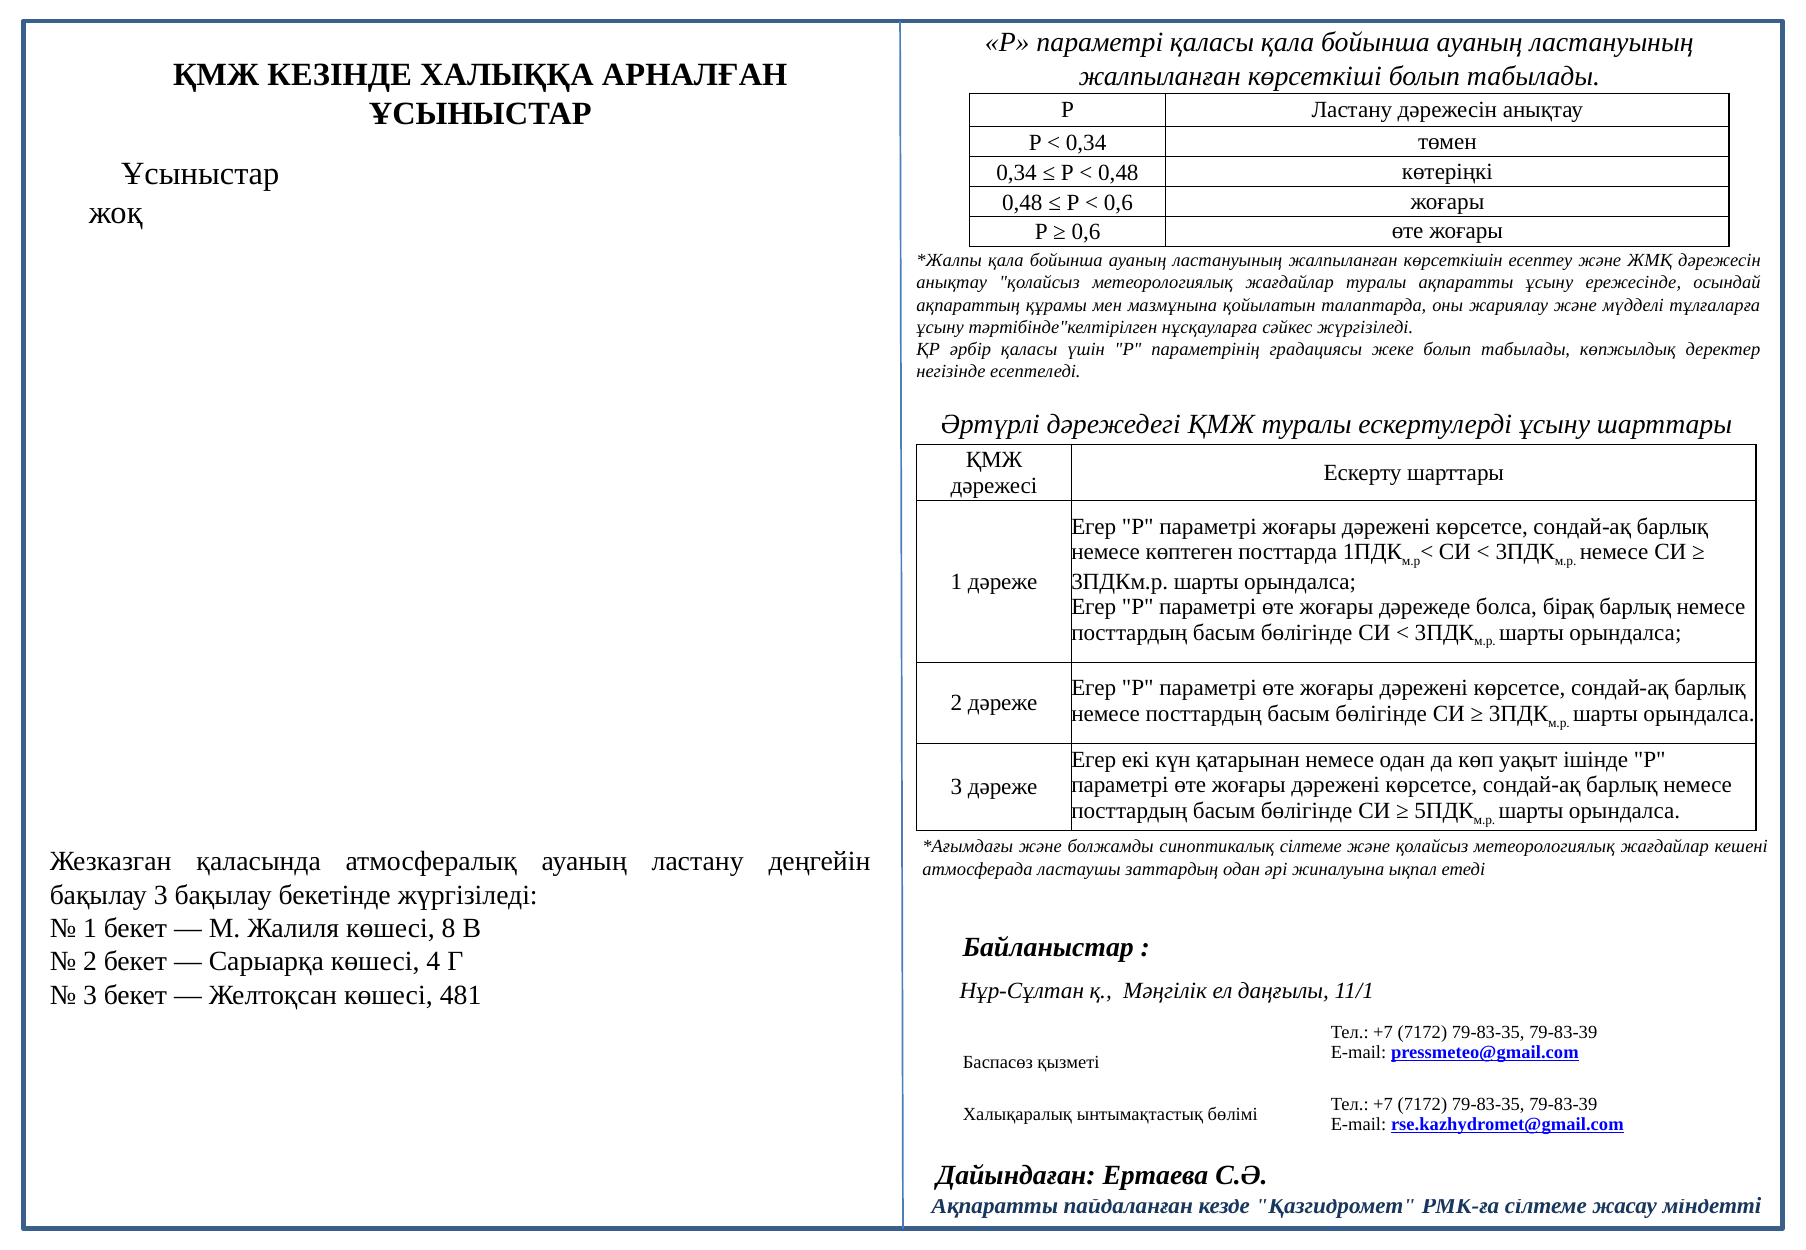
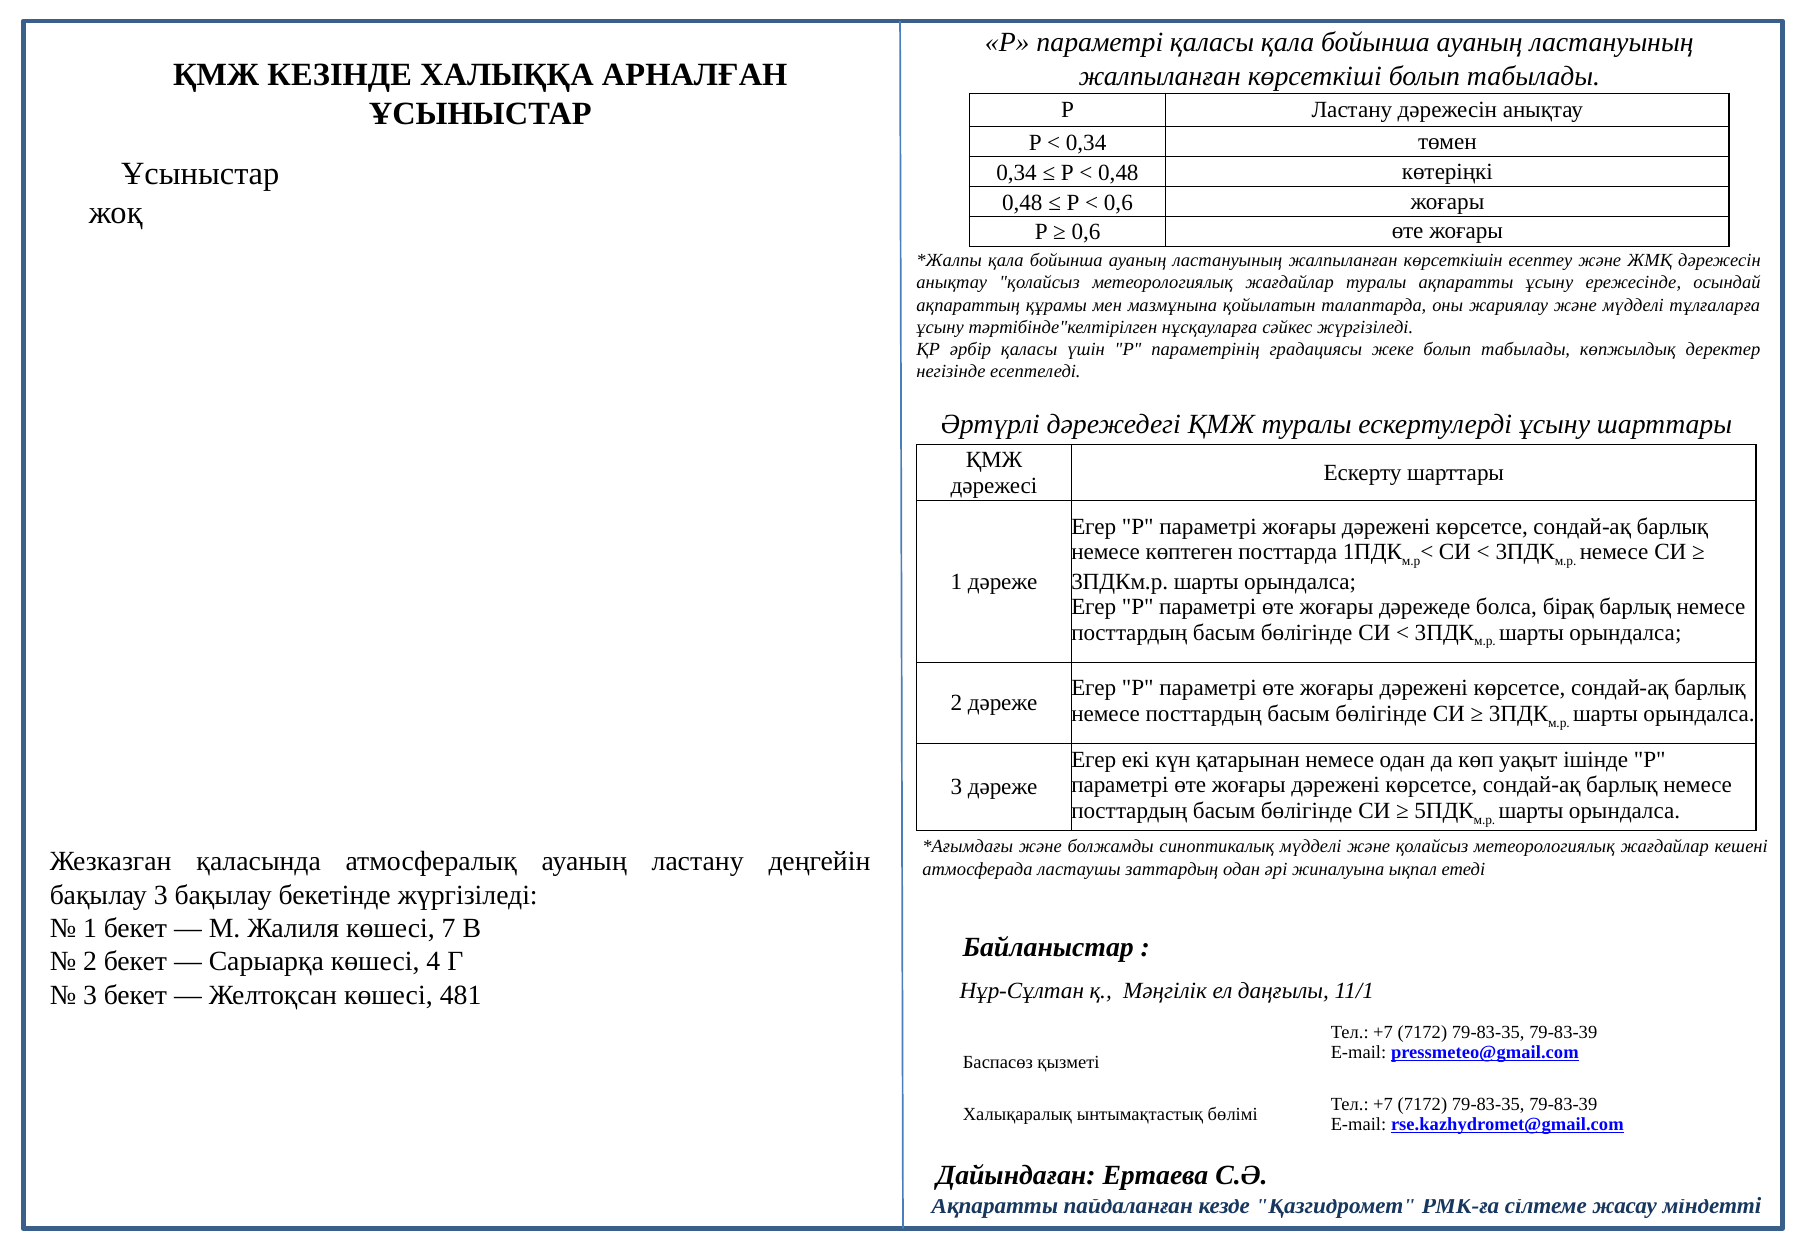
синоптикалық сілтеме: сілтеме -> мүдделі (1311, 847)
8: 8 -> 7 (449, 929)
